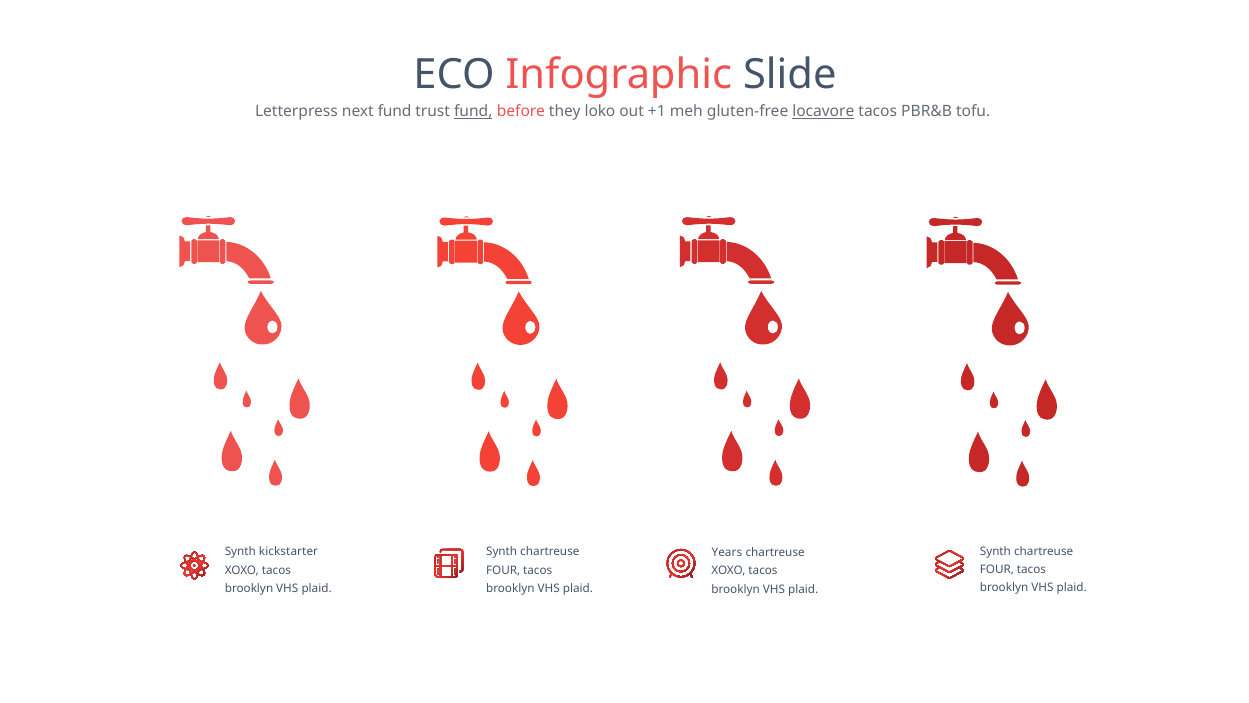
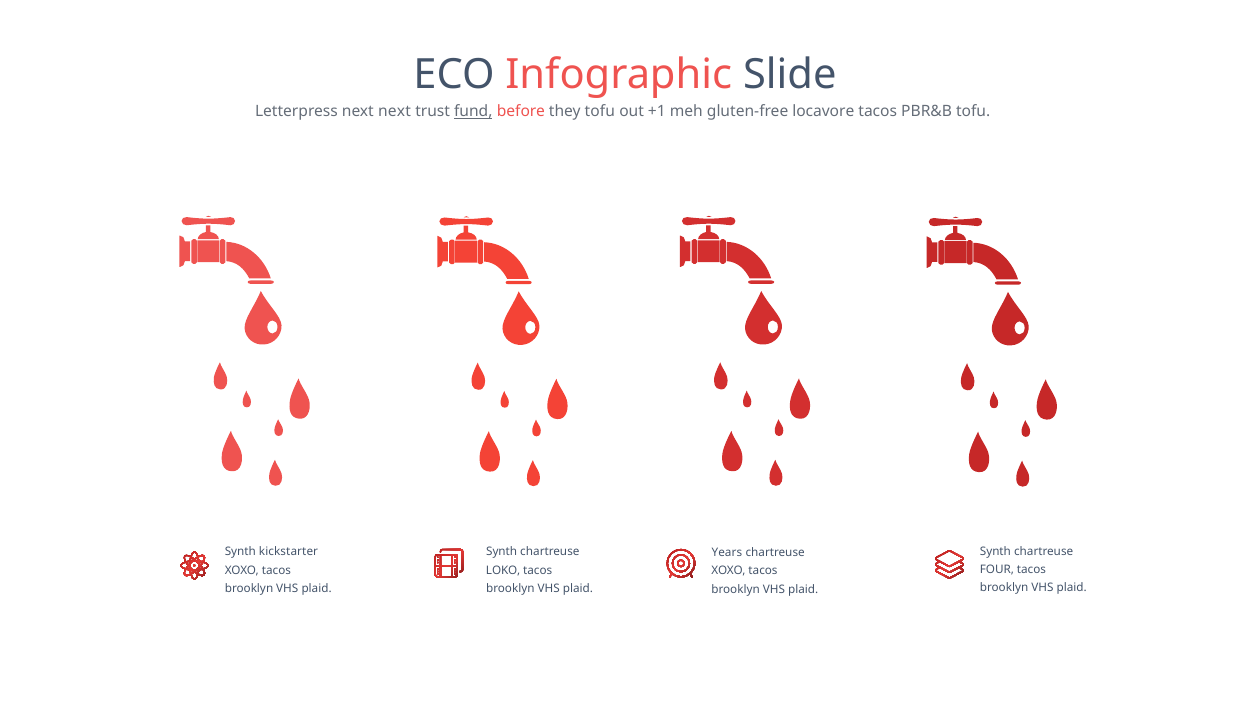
next fund: fund -> next (394, 111)
they loko: loko -> tofu (600, 111)
locavore underline: present -> none (823, 111)
FOUR: FOUR -> LOKO (503, 570)
